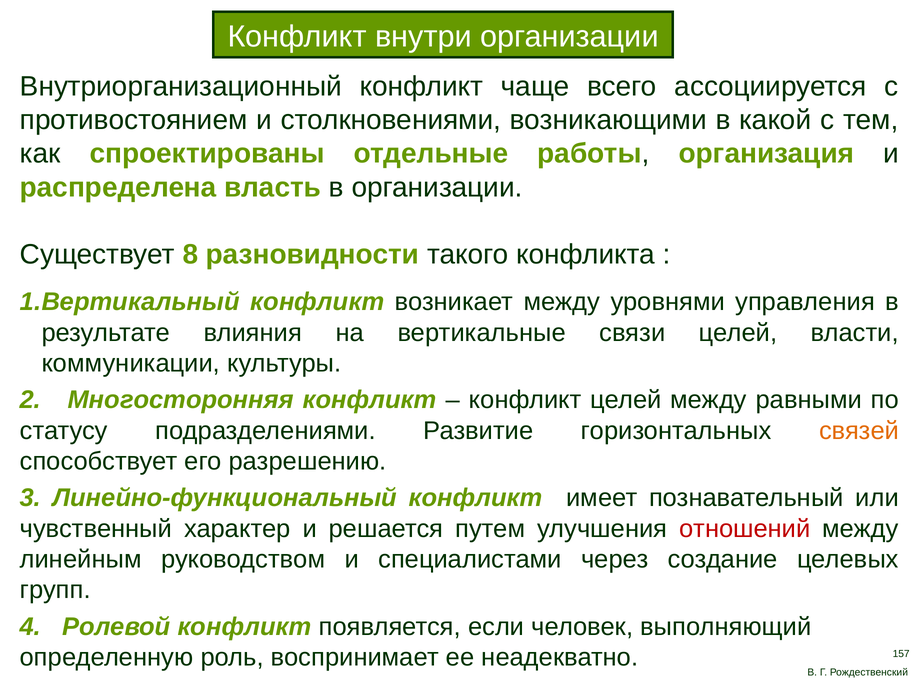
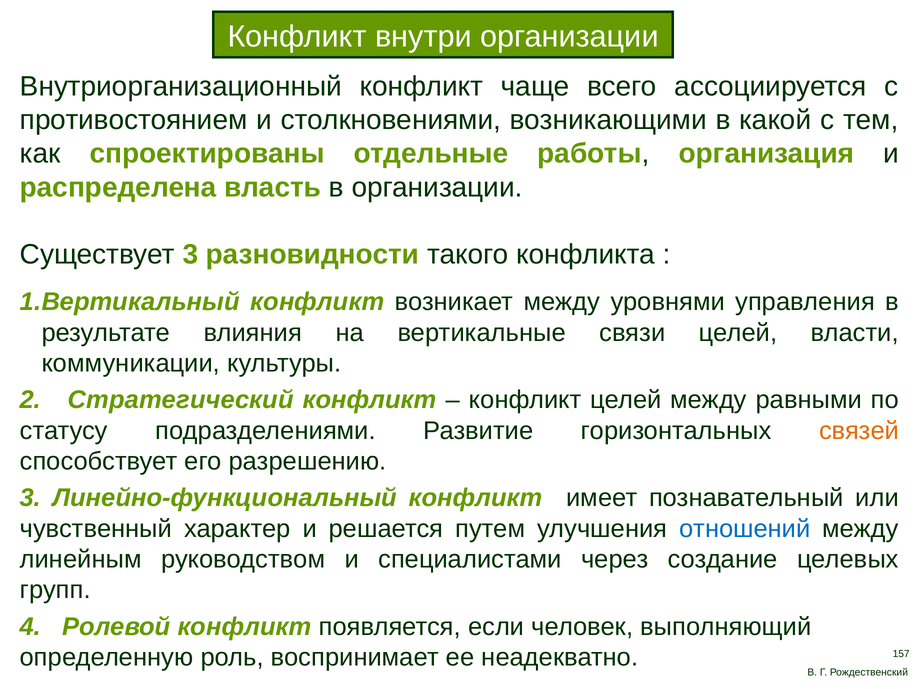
Существует 8: 8 -> 3 (190, 255)
Многосторонняя: Многосторонняя -> Стратегический (181, 400)
отношений colour: red -> blue (745, 529)
